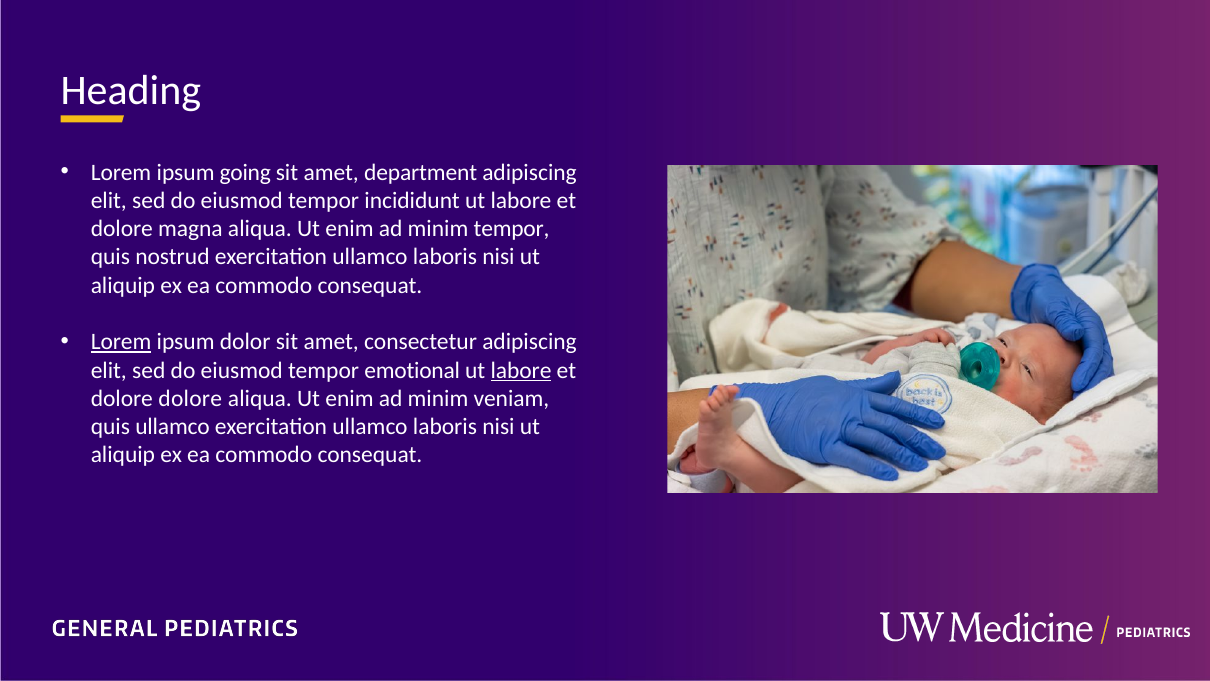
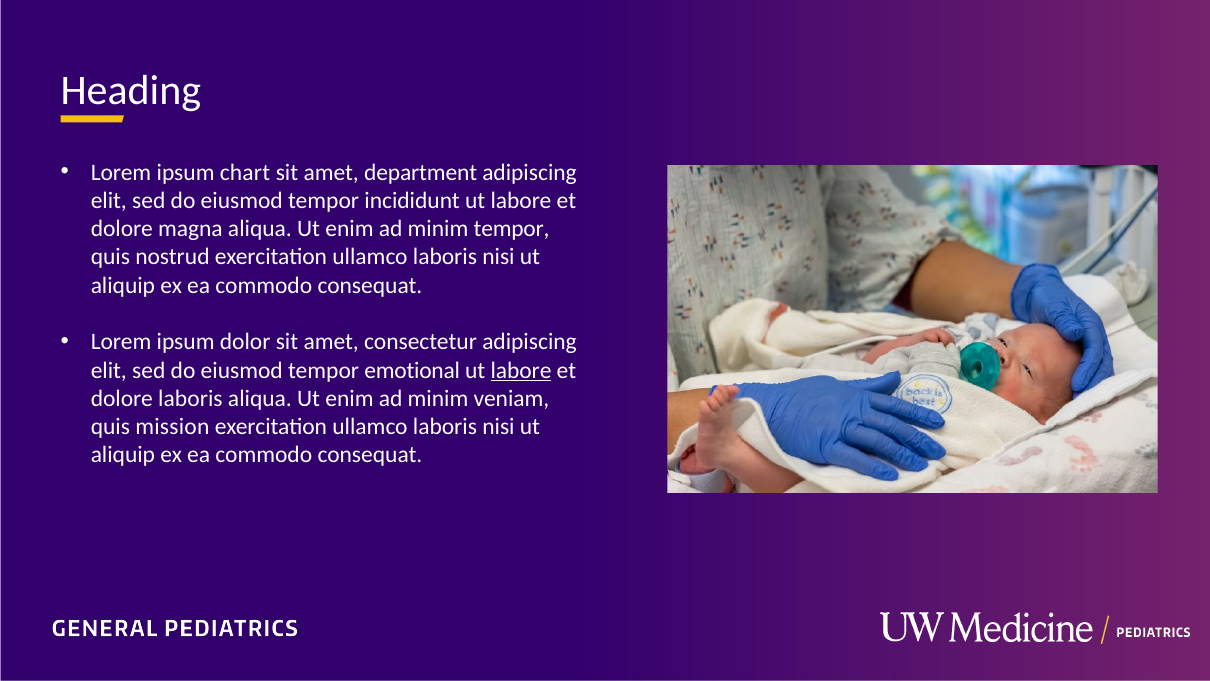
going: going -> chart (245, 172)
Lorem underline: present -> none (121, 342)
dolore dolore: dolore -> laboris (190, 398)
quis ullamco: ullamco -> mission (172, 427)
